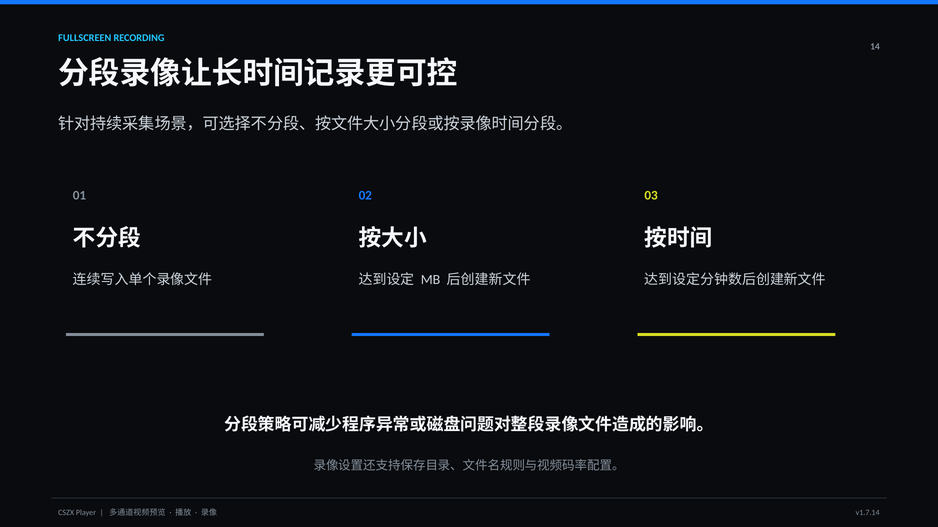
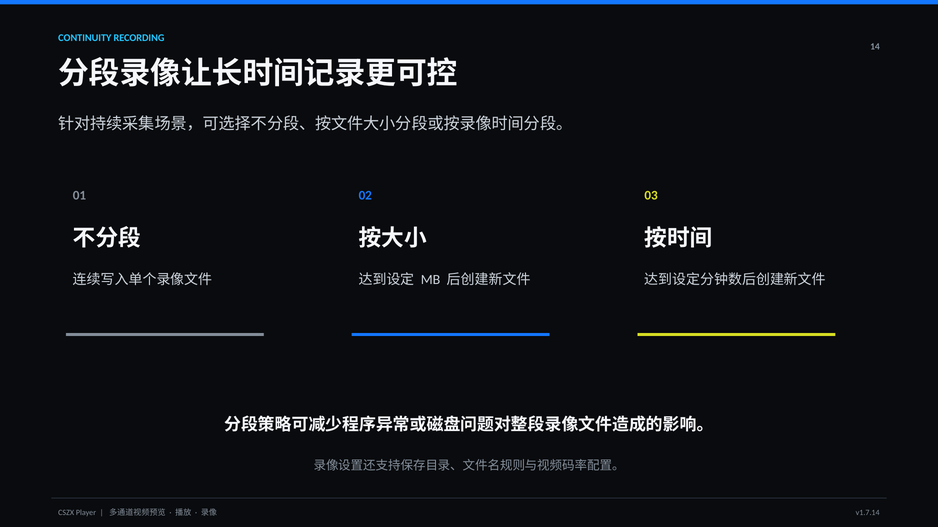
FULLSCREEN: FULLSCREEN -> CONTINUITY (85, 38)
